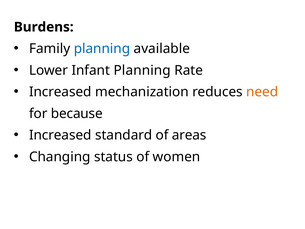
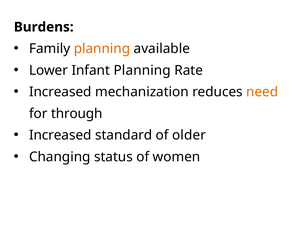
planning colour: blue -> orange (102, 49)
because: because -> through (77, 113)
areas: areas -> older (189, 135)
